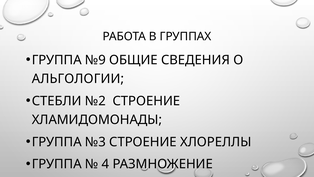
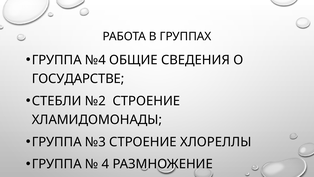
№9: №9 -> №4 (95, 60)
АЛЬГОЛОГИИ: АЛЬГОЛОГИИ -> ГОСУДАРСТВЕ (78, 79)
